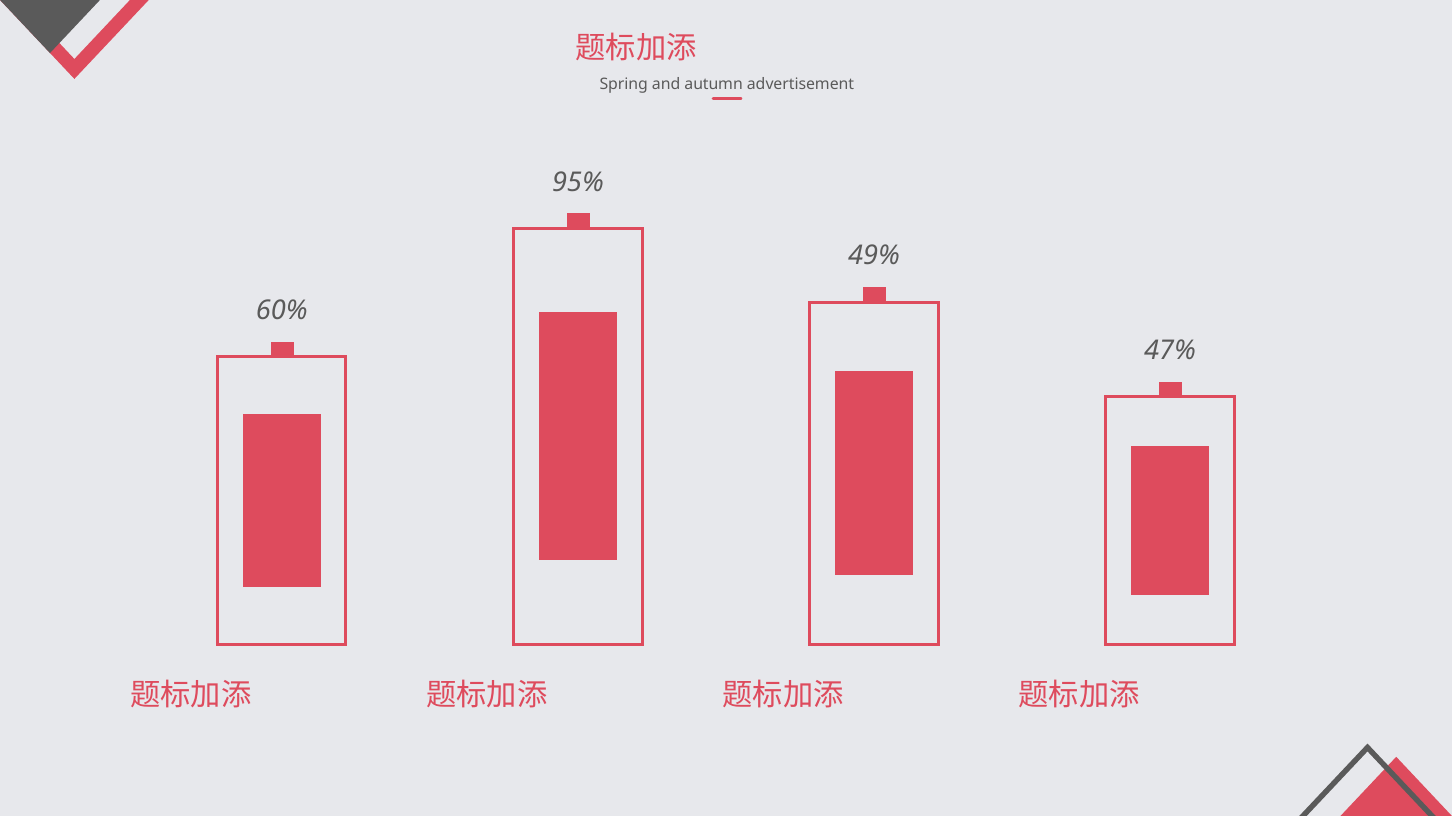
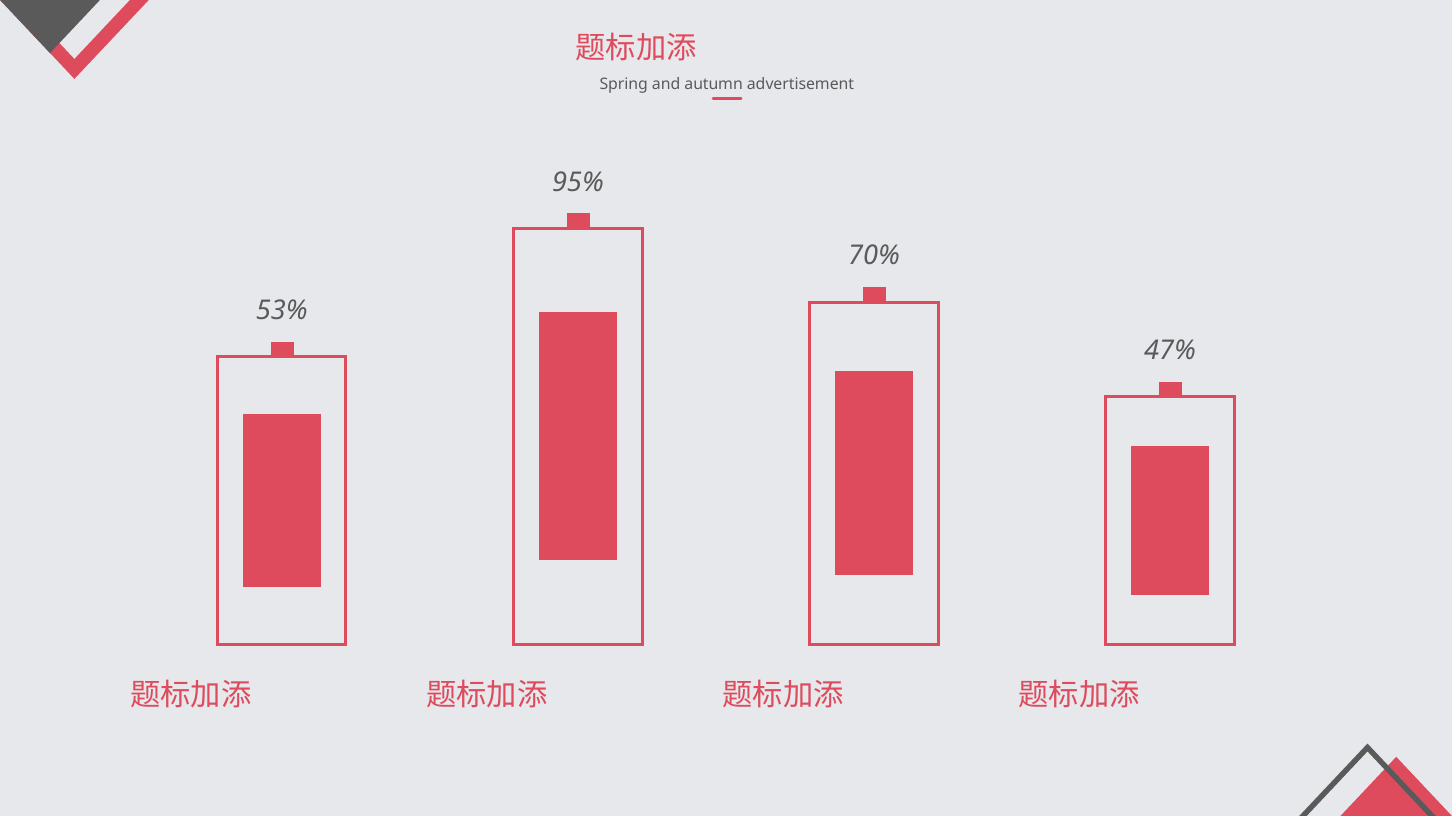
49%: 49% -> 70% (874, 256)
60%: 60% -> 53% (282, 311)
